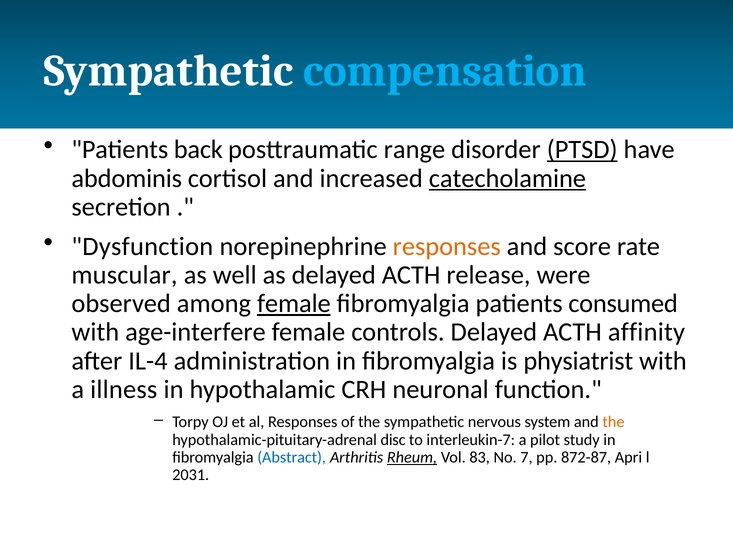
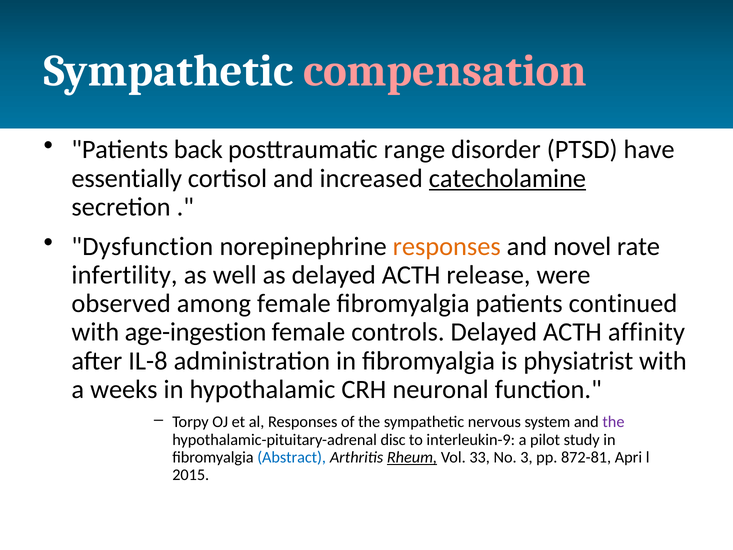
compensation colour: light blue -> pink (445, 71)
PTSD underline: present -> none (582, 150)
abdominis: abdominis -> essentially (127, 178)
score: score -> novel (582, 246)
muscular: muscular -> infertility (125, 275)
female underline: present -> none (294, 303)
consumed: consumed -> continued (623, 303)
age-interfere: age-interfere -> age-ingestion (196, 332)
IL-4: IL-4 -> IL-8 (148, 361)
illness: illness -> weeks (124, 389)
the colour: orange -> purple (613, 422)
interleukin-7: interleukin-7 -> interleukin-9 (471, 439)
83: 83 -> 33 (480, 457)
7: 7 -> 3 (526, 457)
872-87: 872-87 -> 872-81 (586, 457)
2031: 2031 -> 2015 (191, 475)
